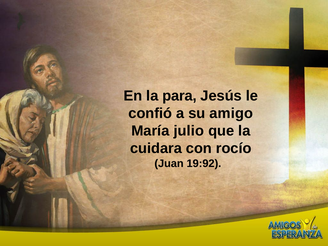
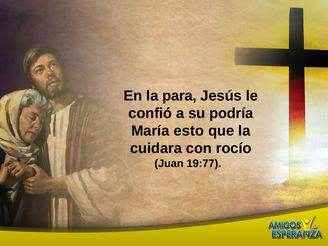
amigo: amigo -> podría (231, 113)
julio: julio -> esto (189, 131)
19:92: 19:92 -> 19:77 (204, 163)
